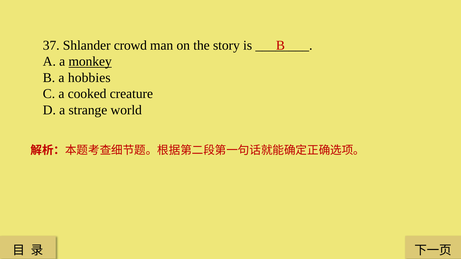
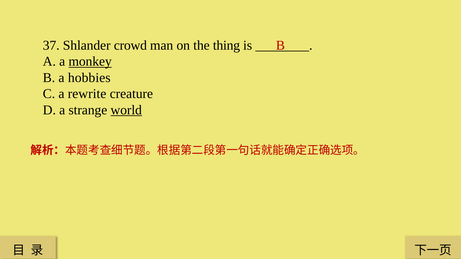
story: story -> thing (226, 45)
cooked: cooked -> rewrite (87, 94)
world underline: none -> present (126, 110)
